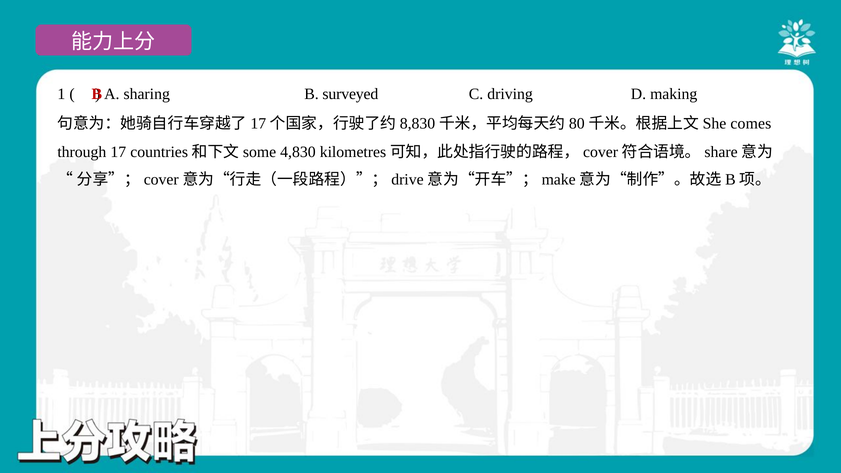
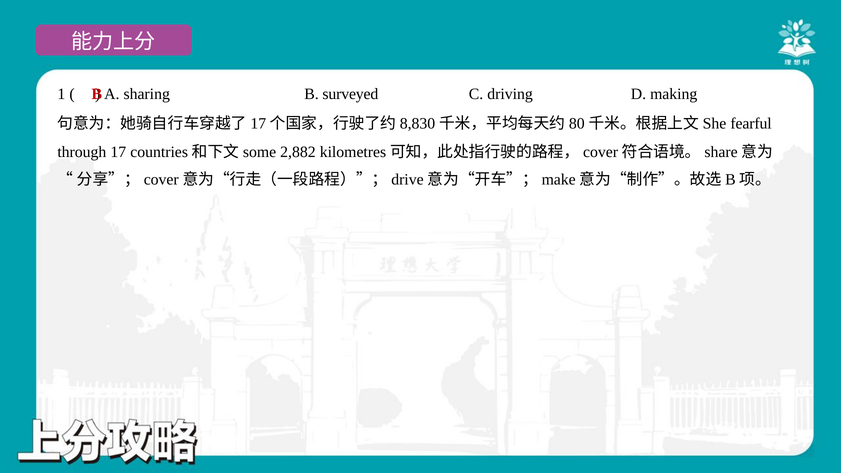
comes: comes -> fearful (751, 123)
4,830: 4,830 -> 2,882 (298, 152)
